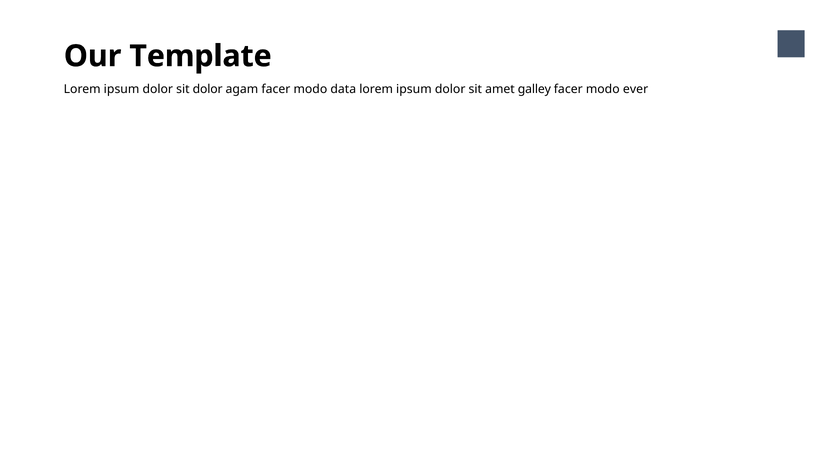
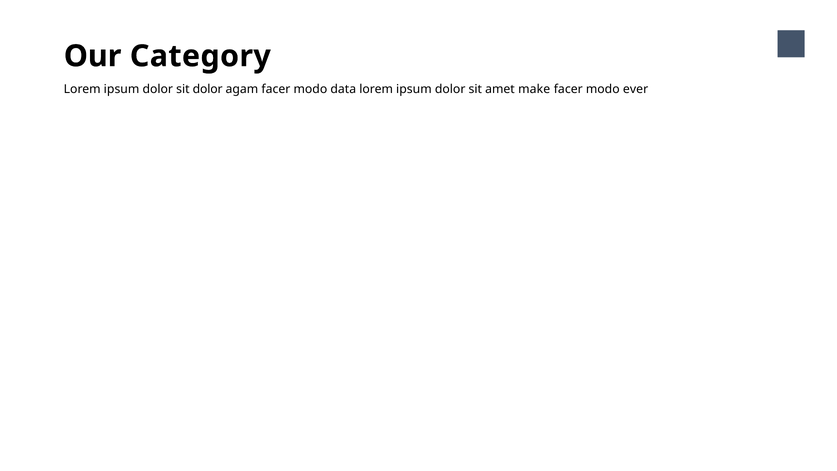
Template: Template -> Category (200, 56)
galley: galley -> make (534, 89)
